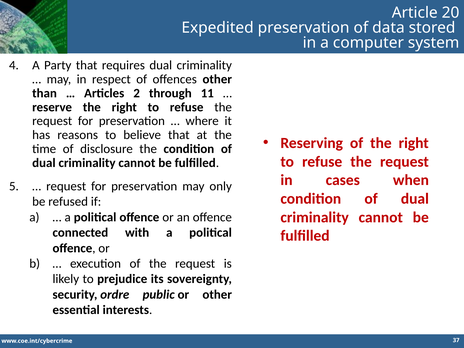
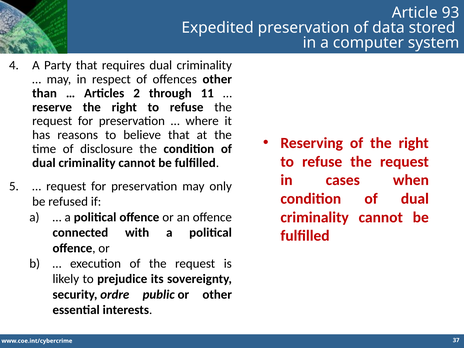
20: 20 -> 93 (451, 13)
